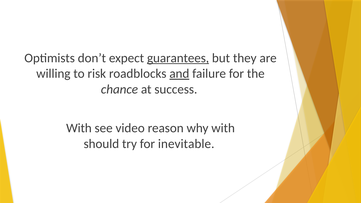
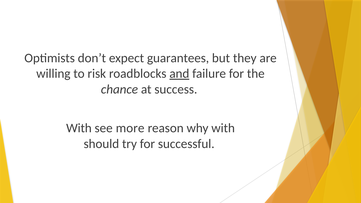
guarantees underline: present -> none (178, 58)
video: video -> more (130, 128)
inevitable: inevitable -> successful (186, 144)
